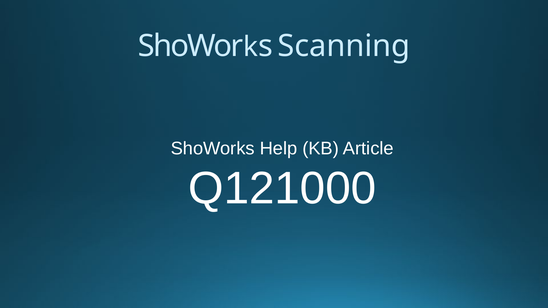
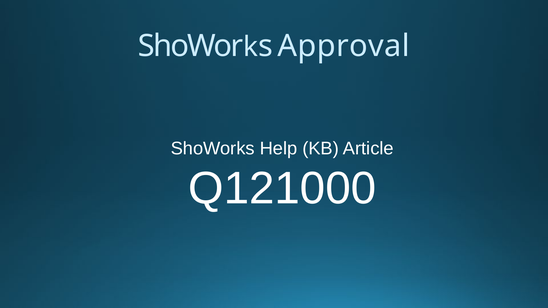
Scanning: Scanning -> Approval (344, 46)
